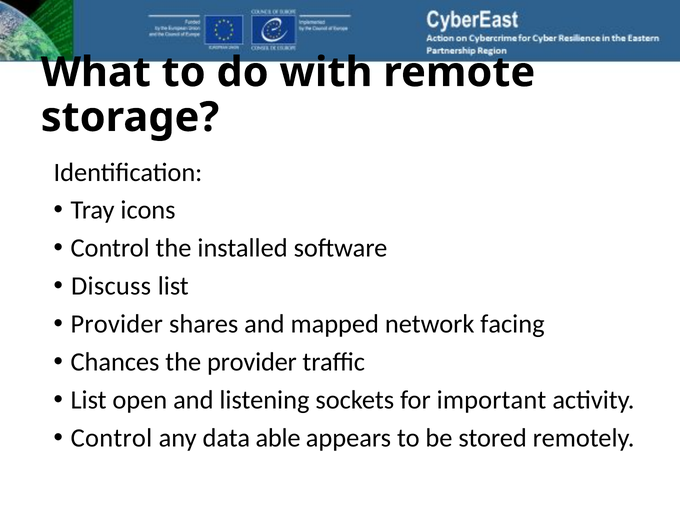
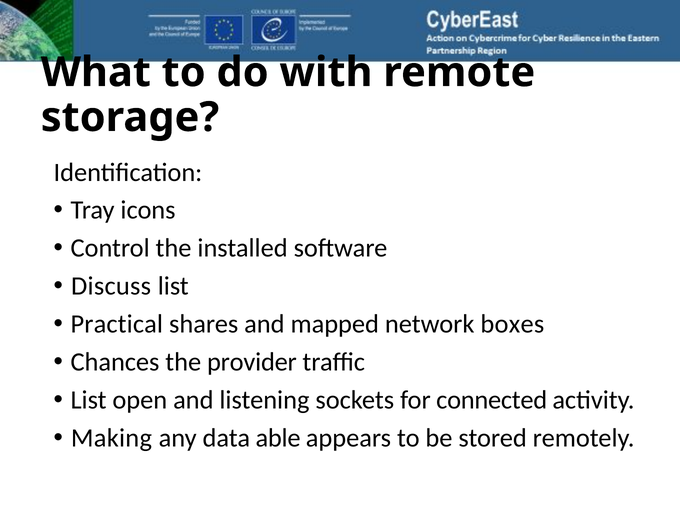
Provider: Provider -> Practical (117, 324)
facing: facing -> boxes (512, 324)
important: important -> connected (492, 400)
Control: Control -> Making (111, 438)
